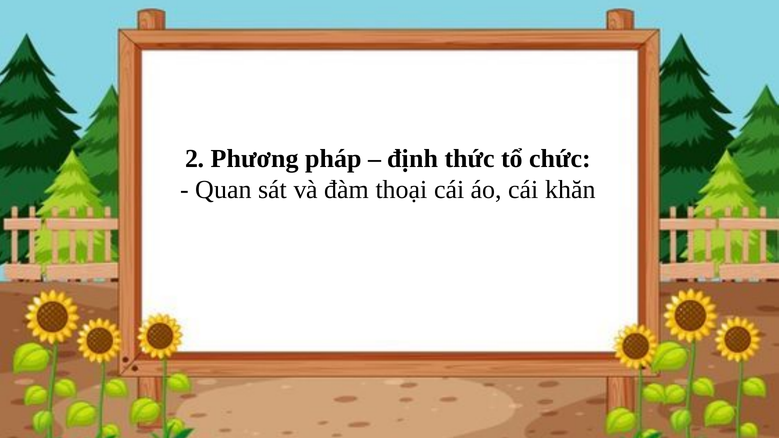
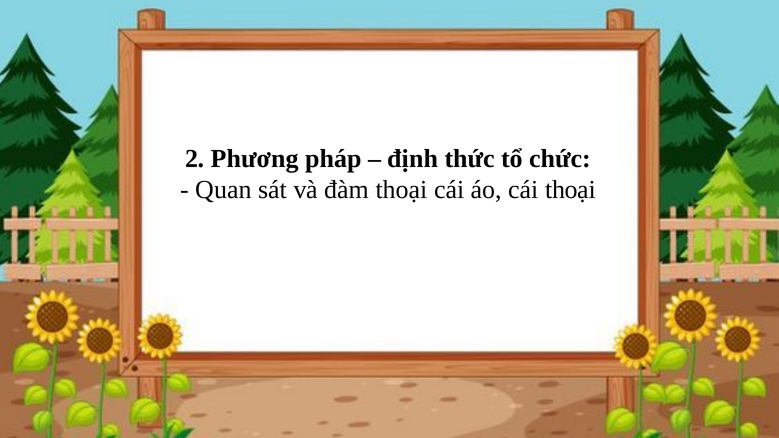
cái khăn: khăn -> thoại (570, 190)
